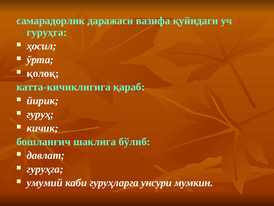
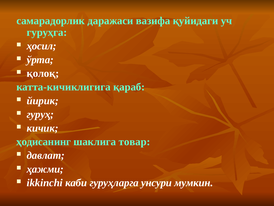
бошланғич: бошланғич -> ҳодисанинг (44, 141)
бўлиб: бўлиб -> товар (134, 141)
гуруҳга: гуруҳга -> ҳажми (45, 169)
умумий: умумий -> ikkinchi (45, 182)
